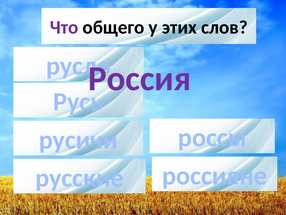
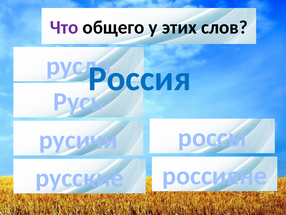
Россия colour: purple -> blue (140, 78)
